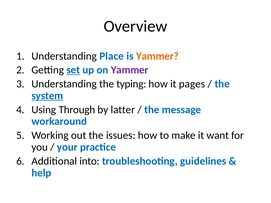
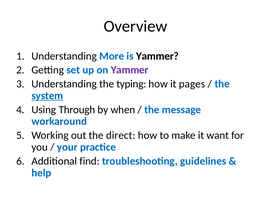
Place: Place -> More (112, 56)
Yammer colour: orange -> black (157, 56)
set underline: present -> none (73, 70)
latter: latter -> when (123, 110)
issues: issues -> direct (121, 135)
into: into -> find (90, 161)
